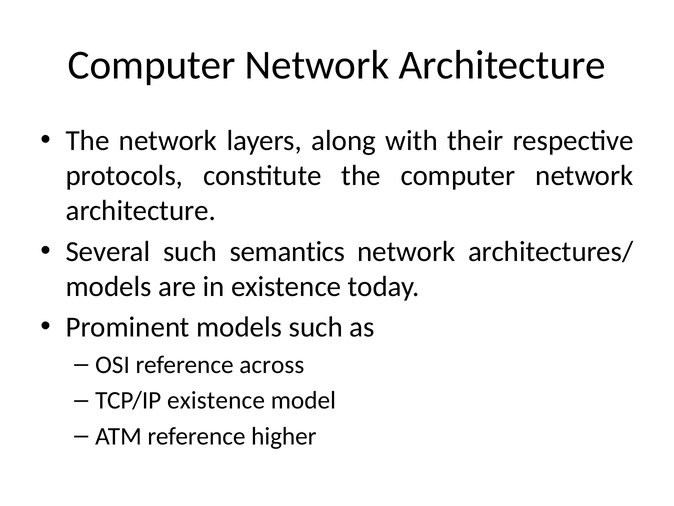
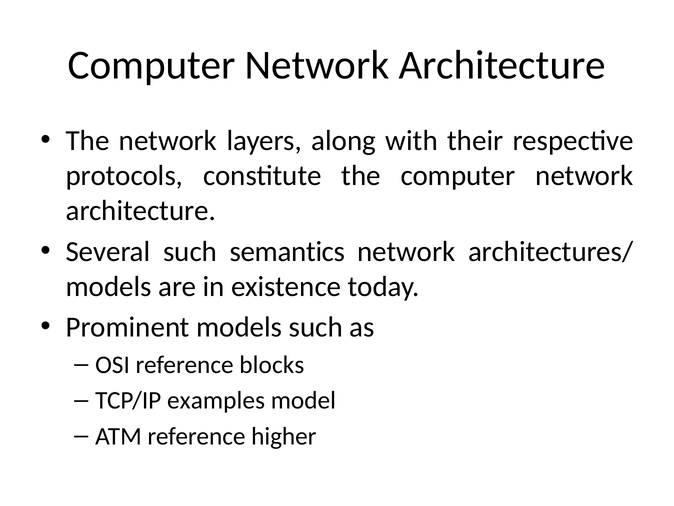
across: across -> blocks (272, 365)
TCP/IP existence: existence -> examples (216, 400)
